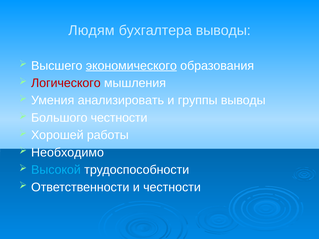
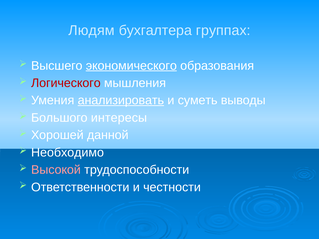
бухгалтера выводы: выводы -> группах (223, 31)
анализировать underline: none -> present (121, 100)
группы: группы -> суметь (198, 100)
Большого честности: честности -> интересы (119, 118)
работы: работы -> данной (108, 135)
Высокой colour: light blue -> pink (56, 170)
